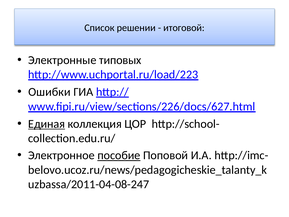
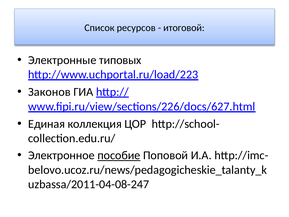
решении: решении -> ресурсов (136, 28)
Ошибки: Ошибки -> Законов (49, 92)
Единая underline: present -> none (47, 124)
